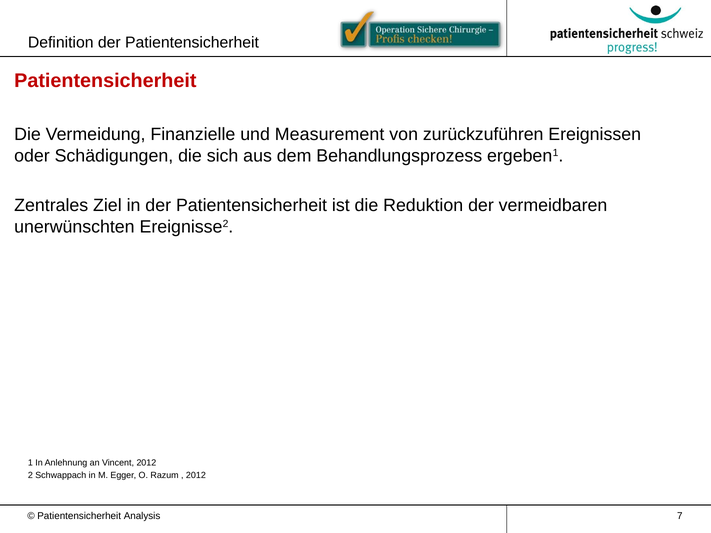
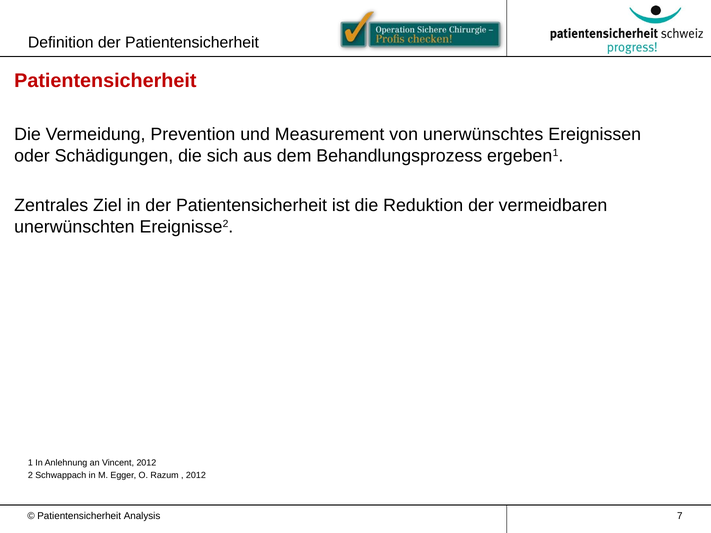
Finanzielle: Finanzielle -> Prevention (193, 135)
zurückzuführen: zurückzuführen -> unerwünschtes (483, 135)
